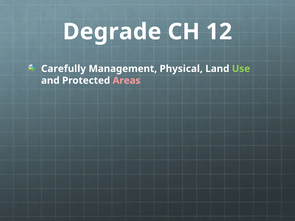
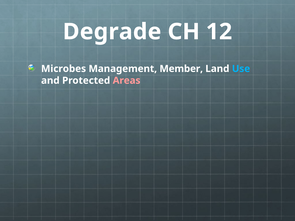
Carefully: Carefully -> Microbes (64, 69)
Physical: Physical -> Member (181, 69)
Use colour: light green -> light blue (241, 69)
